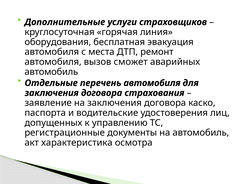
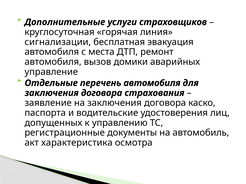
оборудования: оборудования -> сигнализации (58, 42)
сможет: сможет -> домики (131, 62)
автомобиль: автомобиль -> управление (51, 72)
